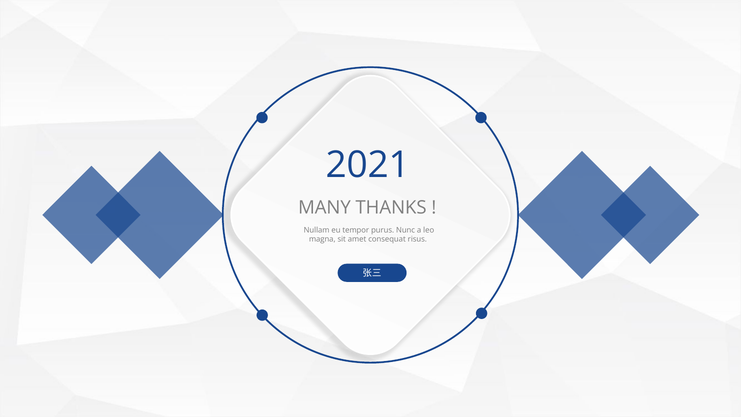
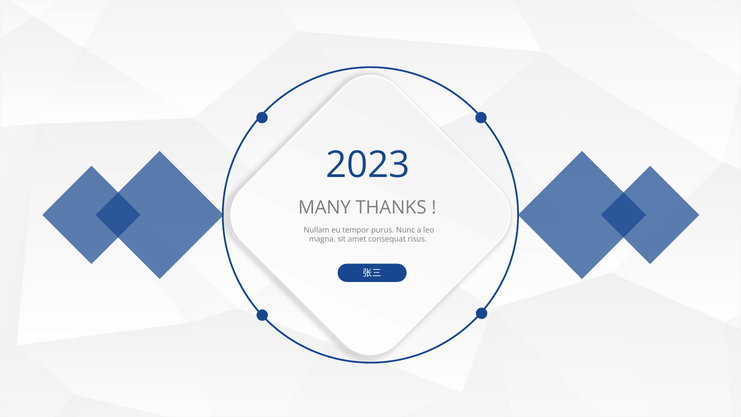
2021: 2021 -> 2023 (368, 165)
